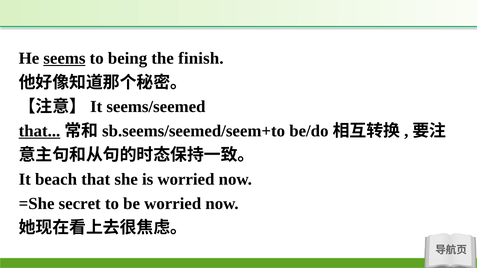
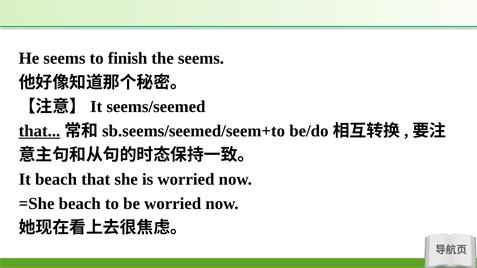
seems underline: present -> none (64, 58)
being: being -> finish (128, 58)
the finish: finish -> seems (201, 58)
=She secret: secret -> beach (80, 204)
